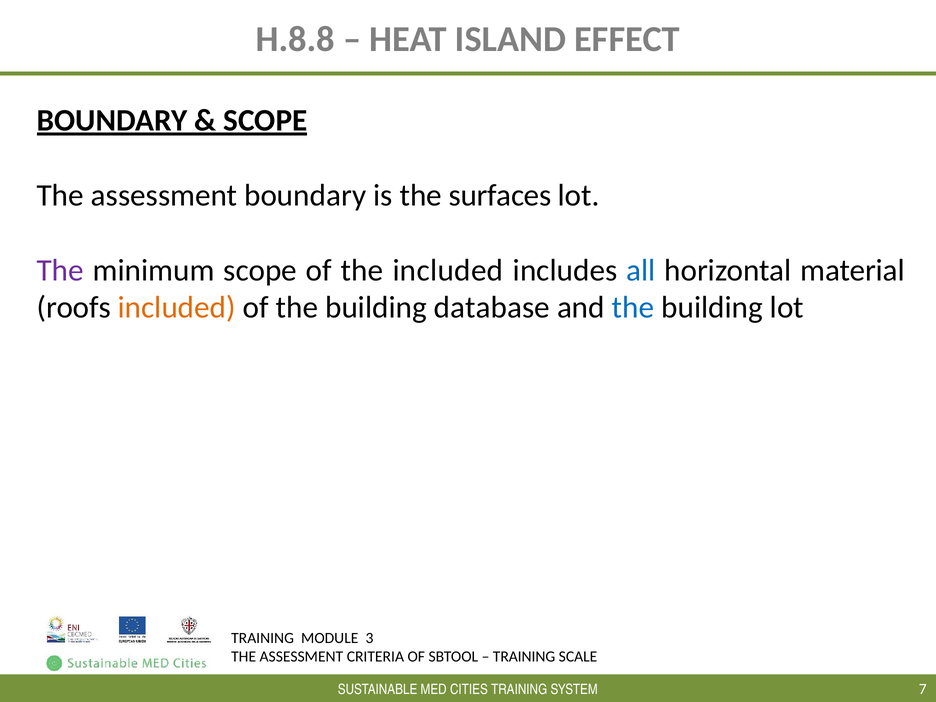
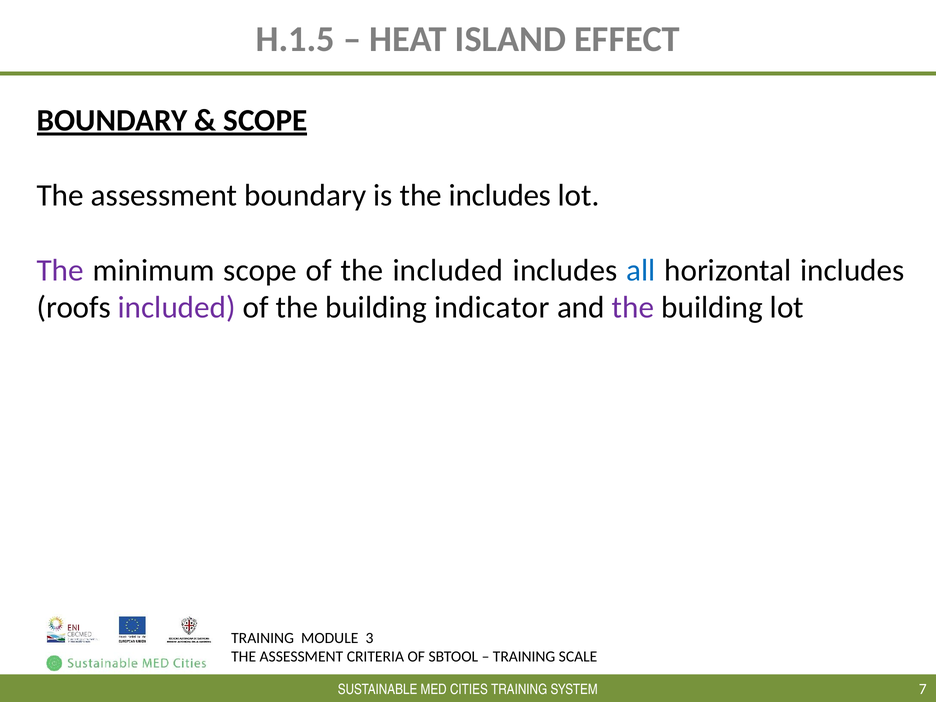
H.8.8: H.8.8 -> H.1.5 (295, 39)
the surfaces: surfaces -> includes (500, 195)
horizontal material: material -> includes (852, 270)
included colour: orange -> purple (177, 308)
database: database -> indicator (492, 308)
the colour: blue -> purple (633, 308)
